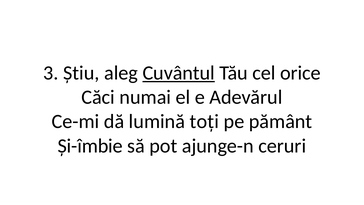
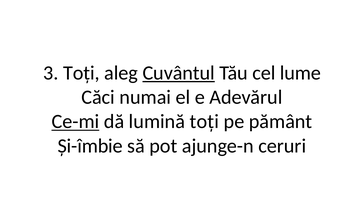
3 Știu: Știu -> Toți (81, 73)
orice: orice -> lume (300, 73)
Ce-mi underline: none -> present (75, 121)
